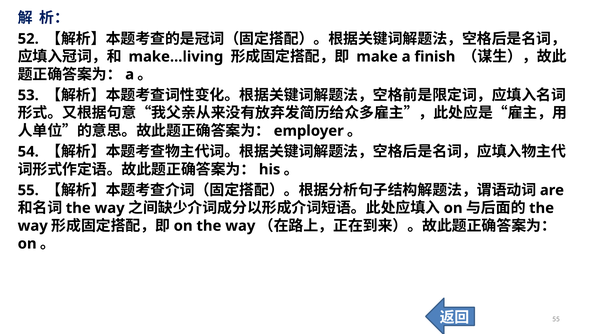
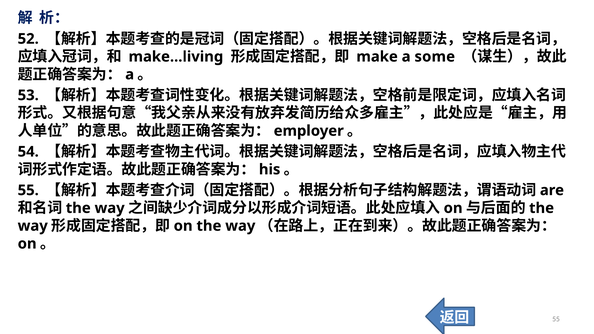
finish: finish -> some (435, 57)
